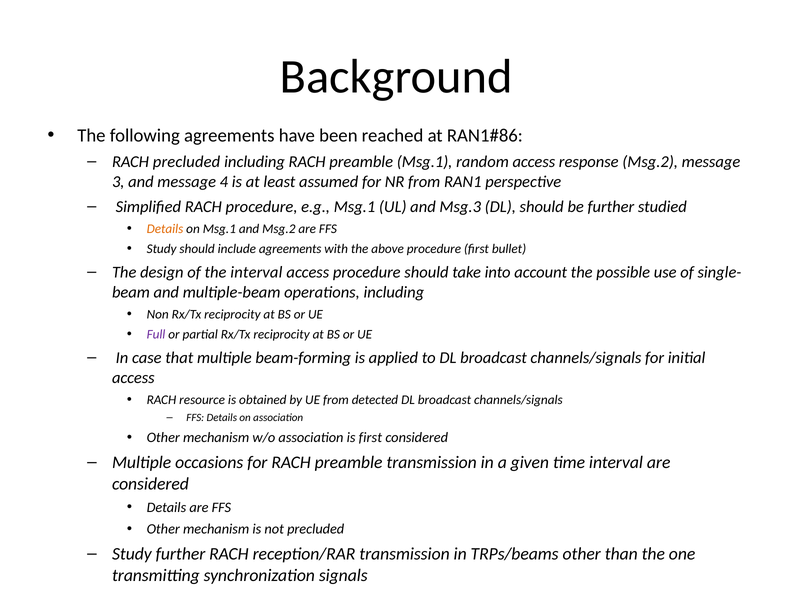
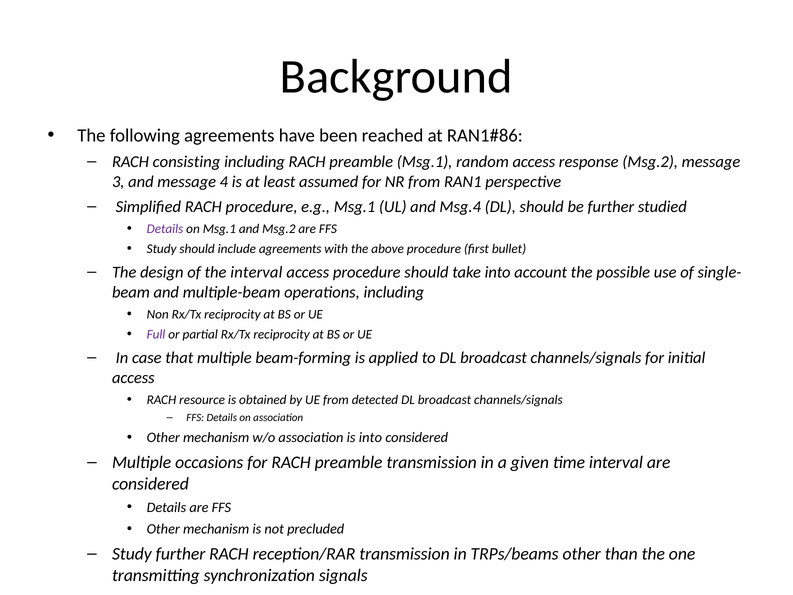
RACH precluded: precluded -> consisting (187, 162)
Msg.3: Msg.3 -> Msg.4 (460, 207)
Details colour: orange -> purple (165, 229)
is first: first -> into (370, 438)
